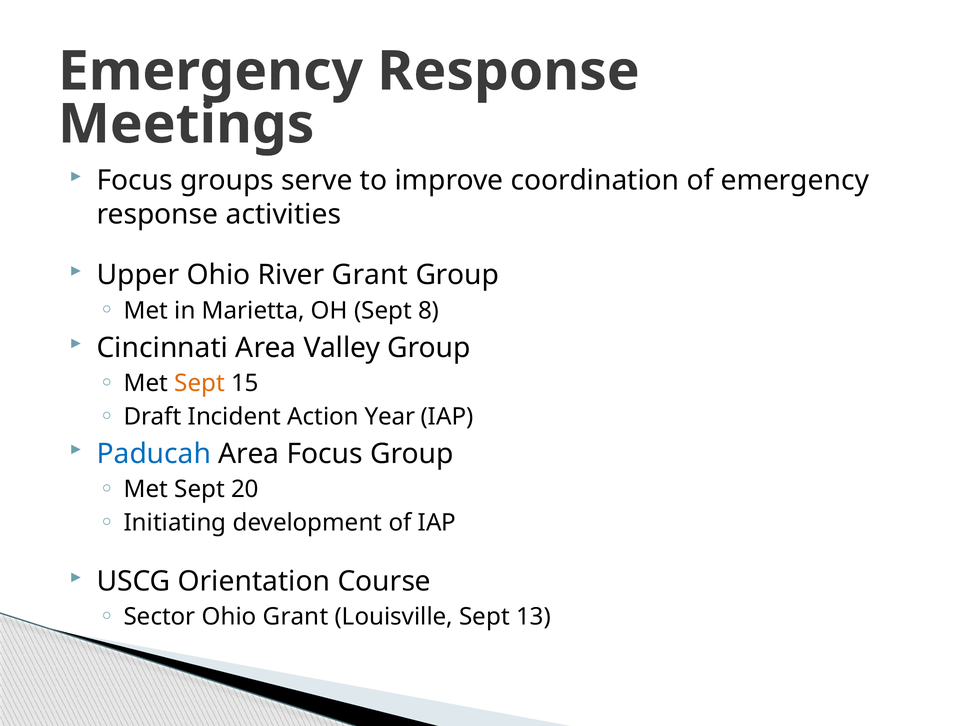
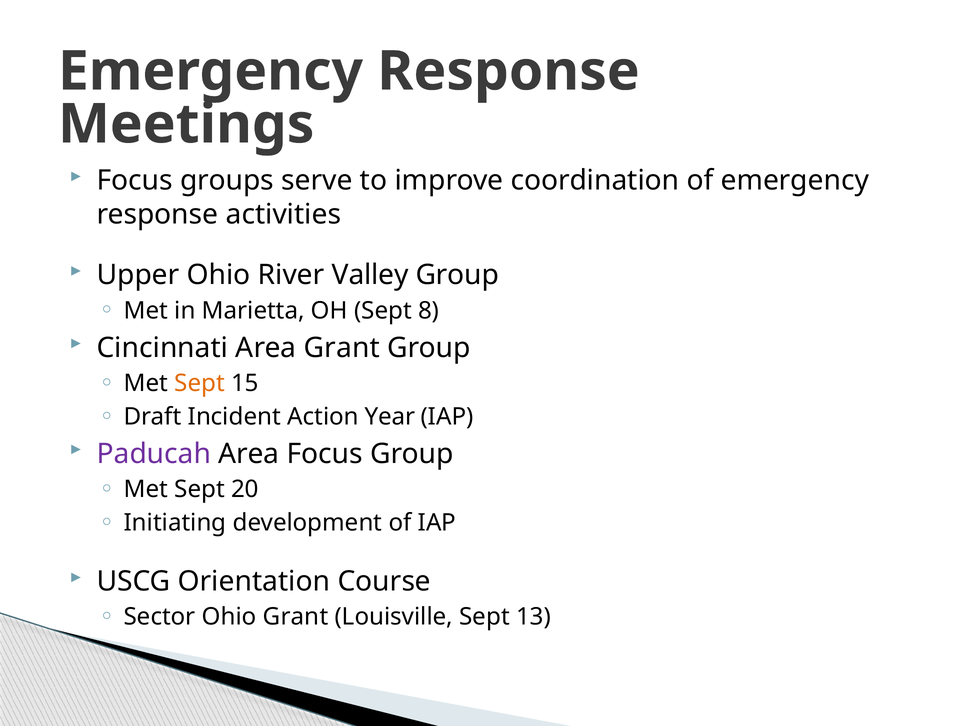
River Grant: Grant -> Valley (370, 275)
Area Valley: Valley -> Grant (342, 348)
Paducah colour: blue -> purple (154, 454)
